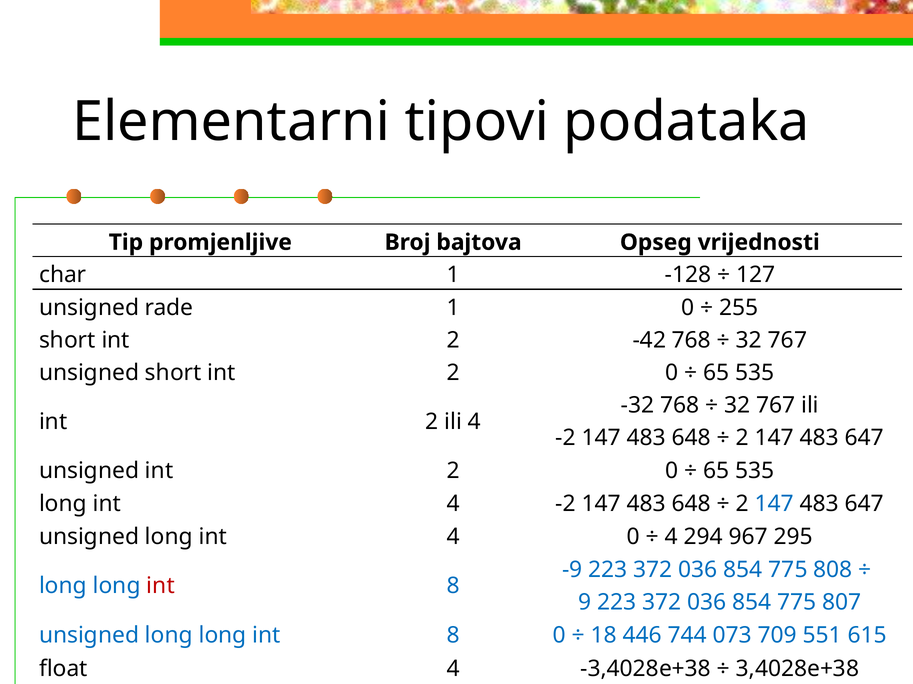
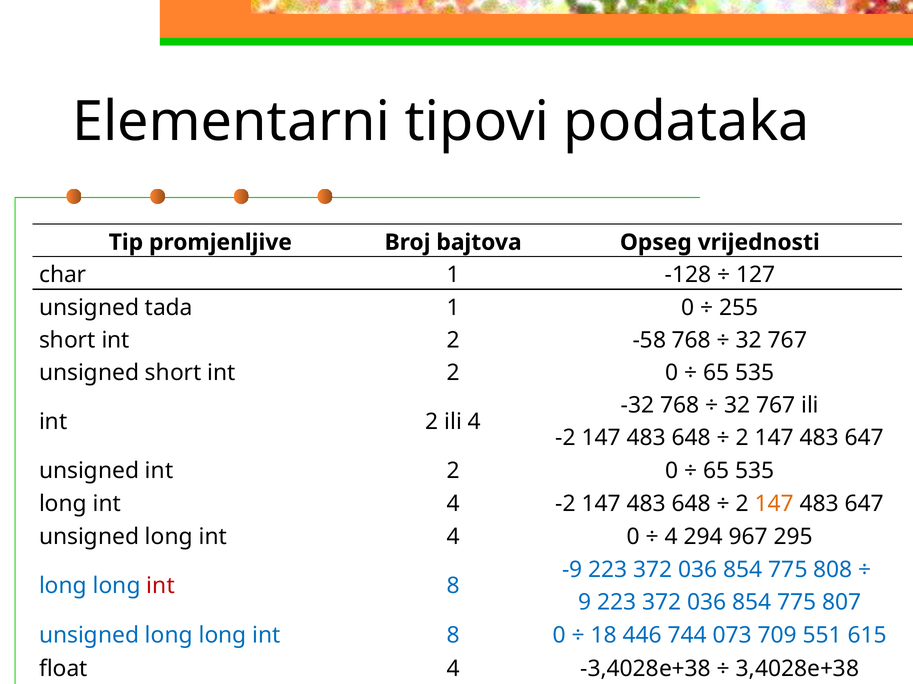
rade: rade -> tada (169, 308)
-42: -42 -> -58 (649, 341)
147 colour: blue -> orange (774, 504)
